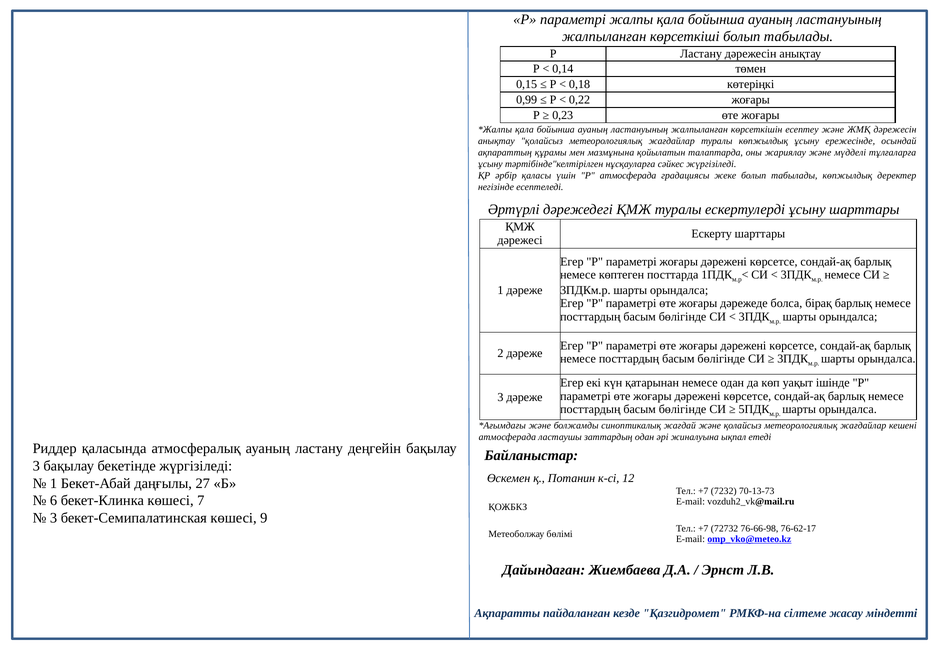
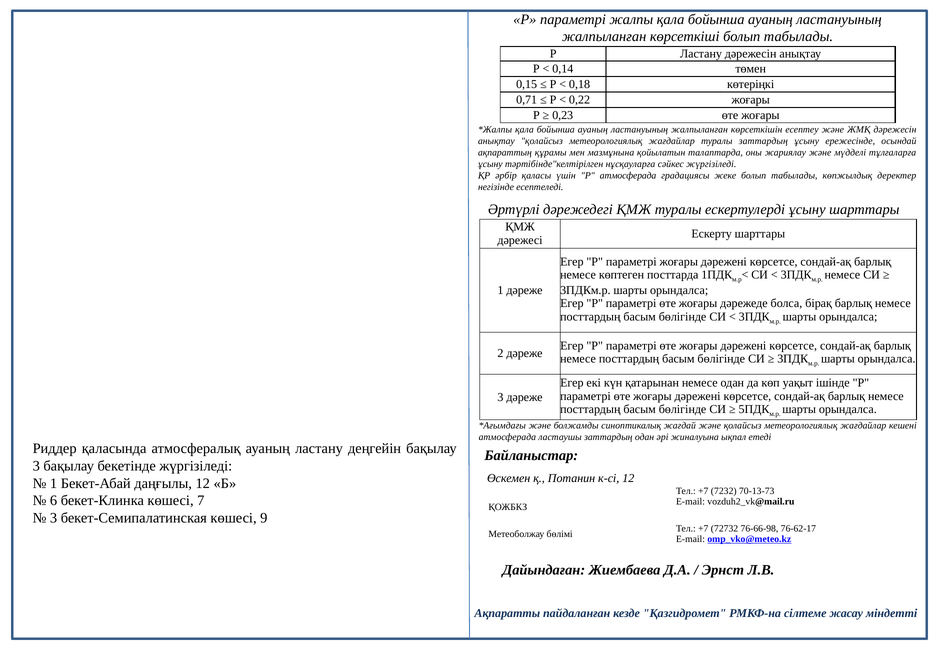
0,99: 0,99 -> 0,71 (527, 100)
туралы көпжылдық: көпжылдық -> заттардың (763, 141)
даңғылы 27: 27 -> 12 (203, 483)
